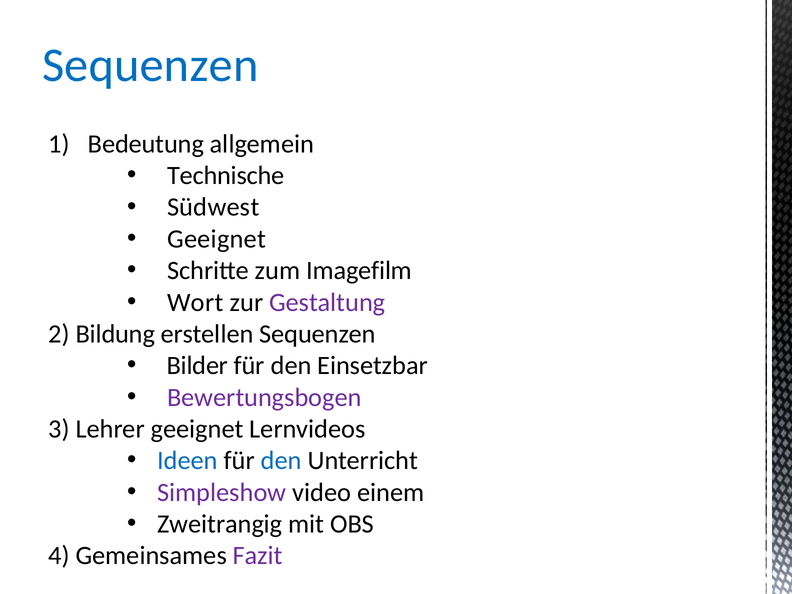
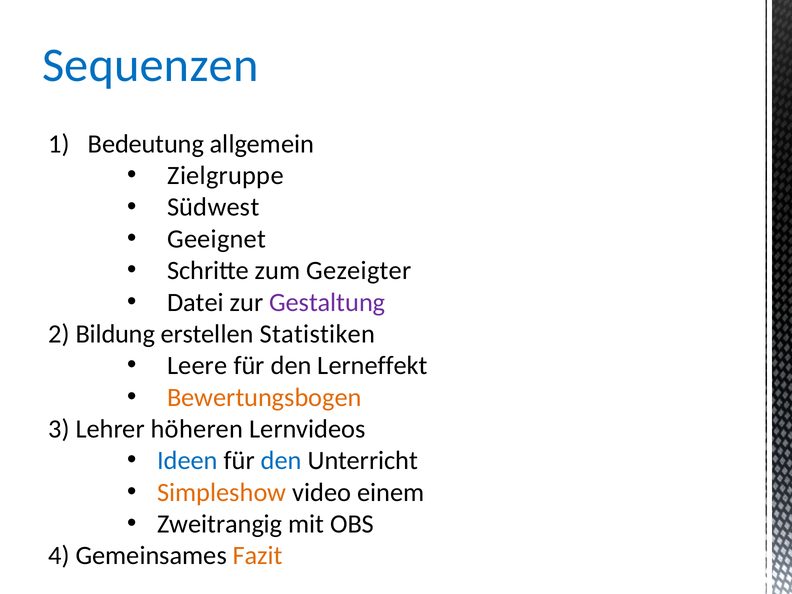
Technische: Technische -> Zielgruppe (226, 176)
Imagefilm: Imagefilm -> Gezeigter (359, 271)
Wort: Wort -> Datei (195, 302)
erstellen Sequenzen: Sequenzen -> Statistiken (317, 334)
Bilder: Bilder -> Leere (197, 366)
Einsetzbar: Einsetzbar -> Lerneffekt (373, 366)
Bewertungsbogen colour: purple -> orange (264, 397)
Lehrer geeignet: geeignet -> höheren (197, 429)
Simpleshow colour: purple -> orange (222, 492)
Fazit colour: purple -> orange (258, 556)
